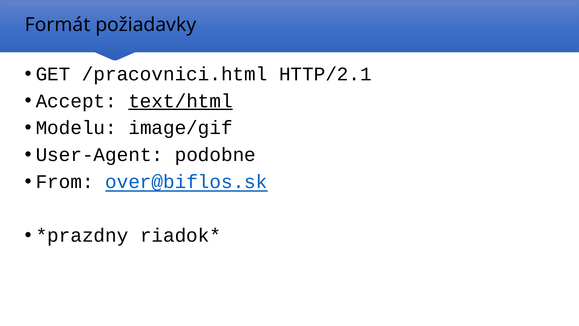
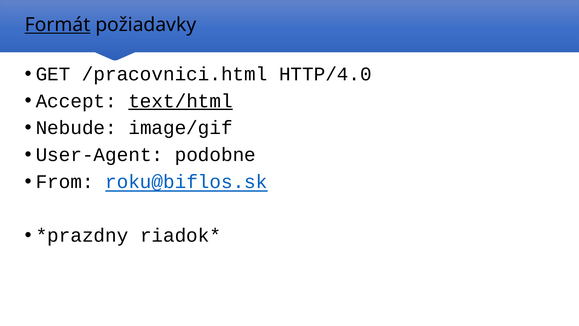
Formát underline: none -> present (58, 25)
HTTP/2.1: HTTP/2.1 -> HTTP/4.0 (325, 74)
Modelu: Modelu -> Nebude (76, 128)
over@biflos.sk: over@biflos.sk -> roku@biflos.sk (186, 182)
